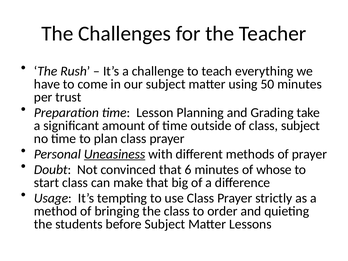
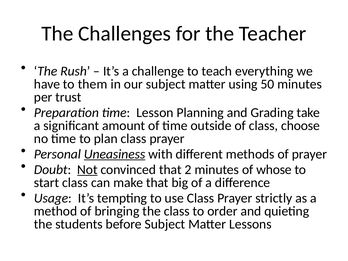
come: come -> them (93, 84)
class subject: subject -> choose (301, 126)
Not underline: none -> present (87, 170)
6: 6 -> 2 (188, 170)
